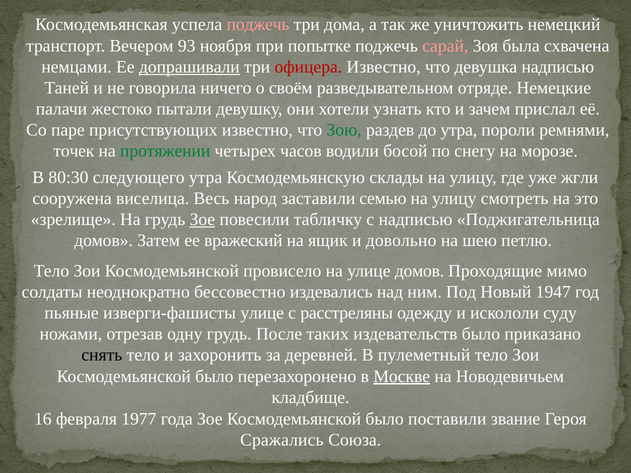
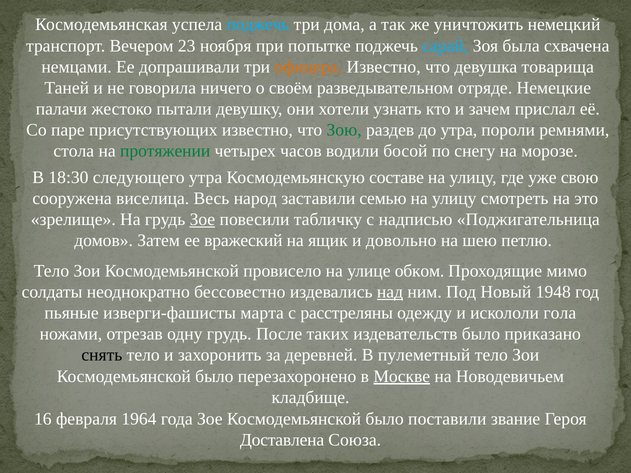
поджечь colour: pink -> light blue (258, 25)
93: 93 -> 23 (187, 46)
сарай colour: pink -> light blue (445, 46)
допрашивали underline: present -> none (189, 67)
офицера colour: red -> orange (308, 67)
девушка надписью: надписью -> товарища (558, 67)
точек: точек -> стола (74, 151)
80:30: 80:30 -> 18:30 (68, 178)
склады: склады -> составе (397, 178)
жгли: жгли -> свою (580, 178)
улице домов: домов -> обком (420, 271)
над underline: none -> present (390, 292)
1947: 1947 -> 1948 (553, 292)
изверги-фашисты улице: улице -> марта (262, 313)
суду: суду -> гола (560, 313)
1977: 1977 -> 1964 (139, 419)
Сражались: Сражались -> Доставлена (282, 440)
